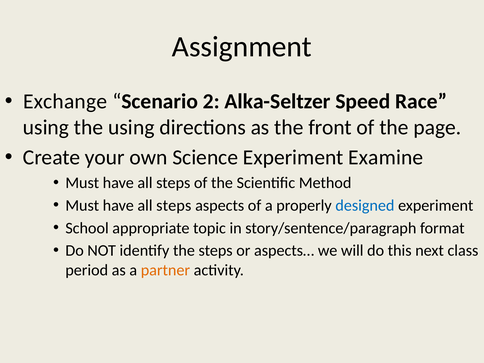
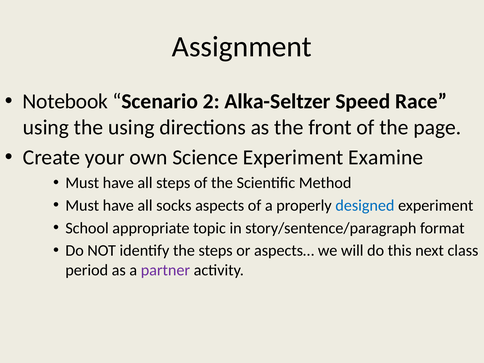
Exchange: Exchange -> Notebook (65, 102)
steps: steps -> socks (174, 205)
partner colour: orange -> purple (165, 270)
